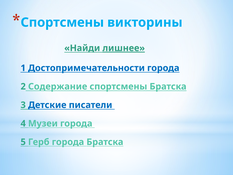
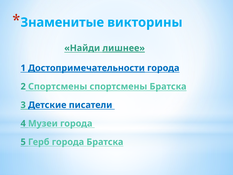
Спортсмены: Спортсмены -> Знаменитые (62, 22)
Достопримечательности underline: none -> present (86, 68)
2 Содержание: Содержание -> Спортсмены (58, 86)
